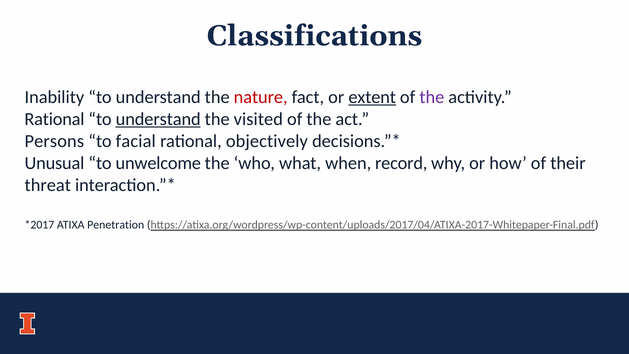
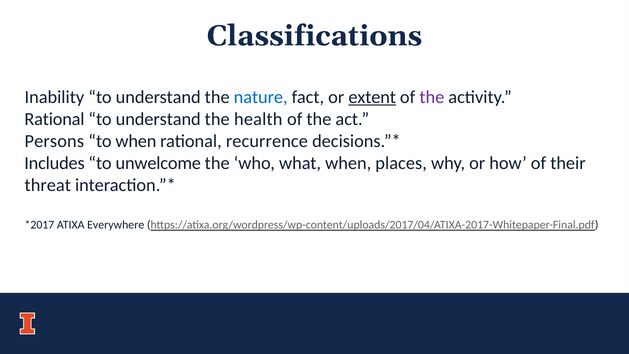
nature colour: red -> blue (261, 97)
understand underline: present -> none (158, 119)
visited: visited -> health (258, 119)
to facial: facial -> when (136, 141)
objectively: objectively -> recurrence (267, 141)
Unusual: Unusual -> Includes (54, 163)
record: record -> places (401, 163)
Penetration: Penetration -> Everywhere (116, 225)
